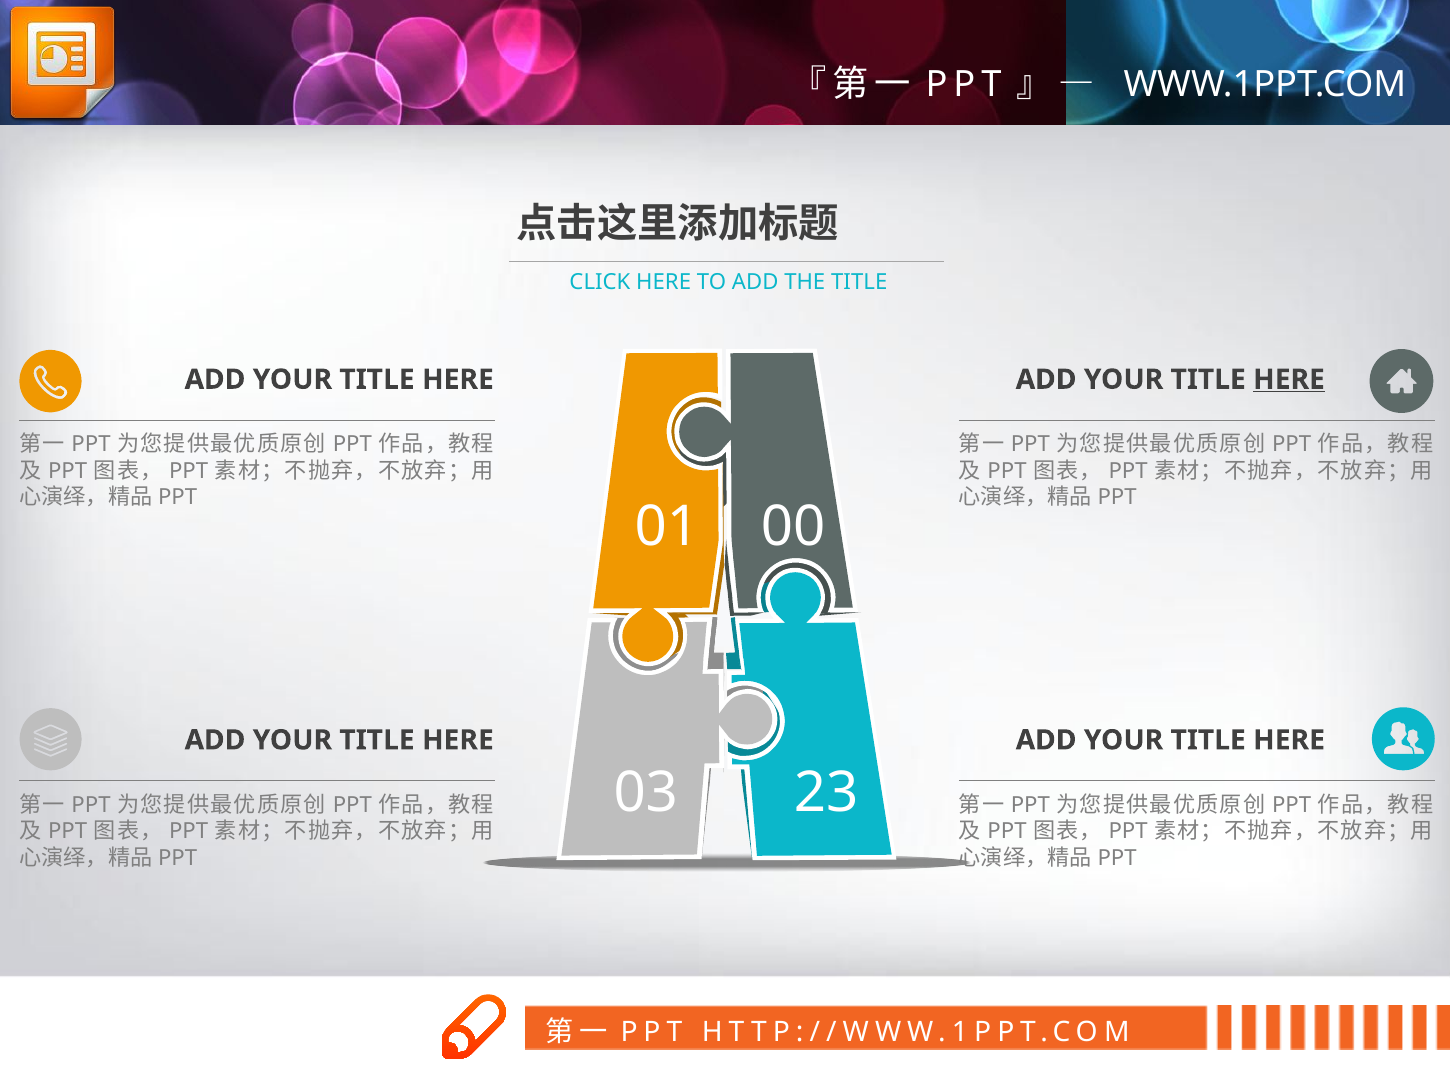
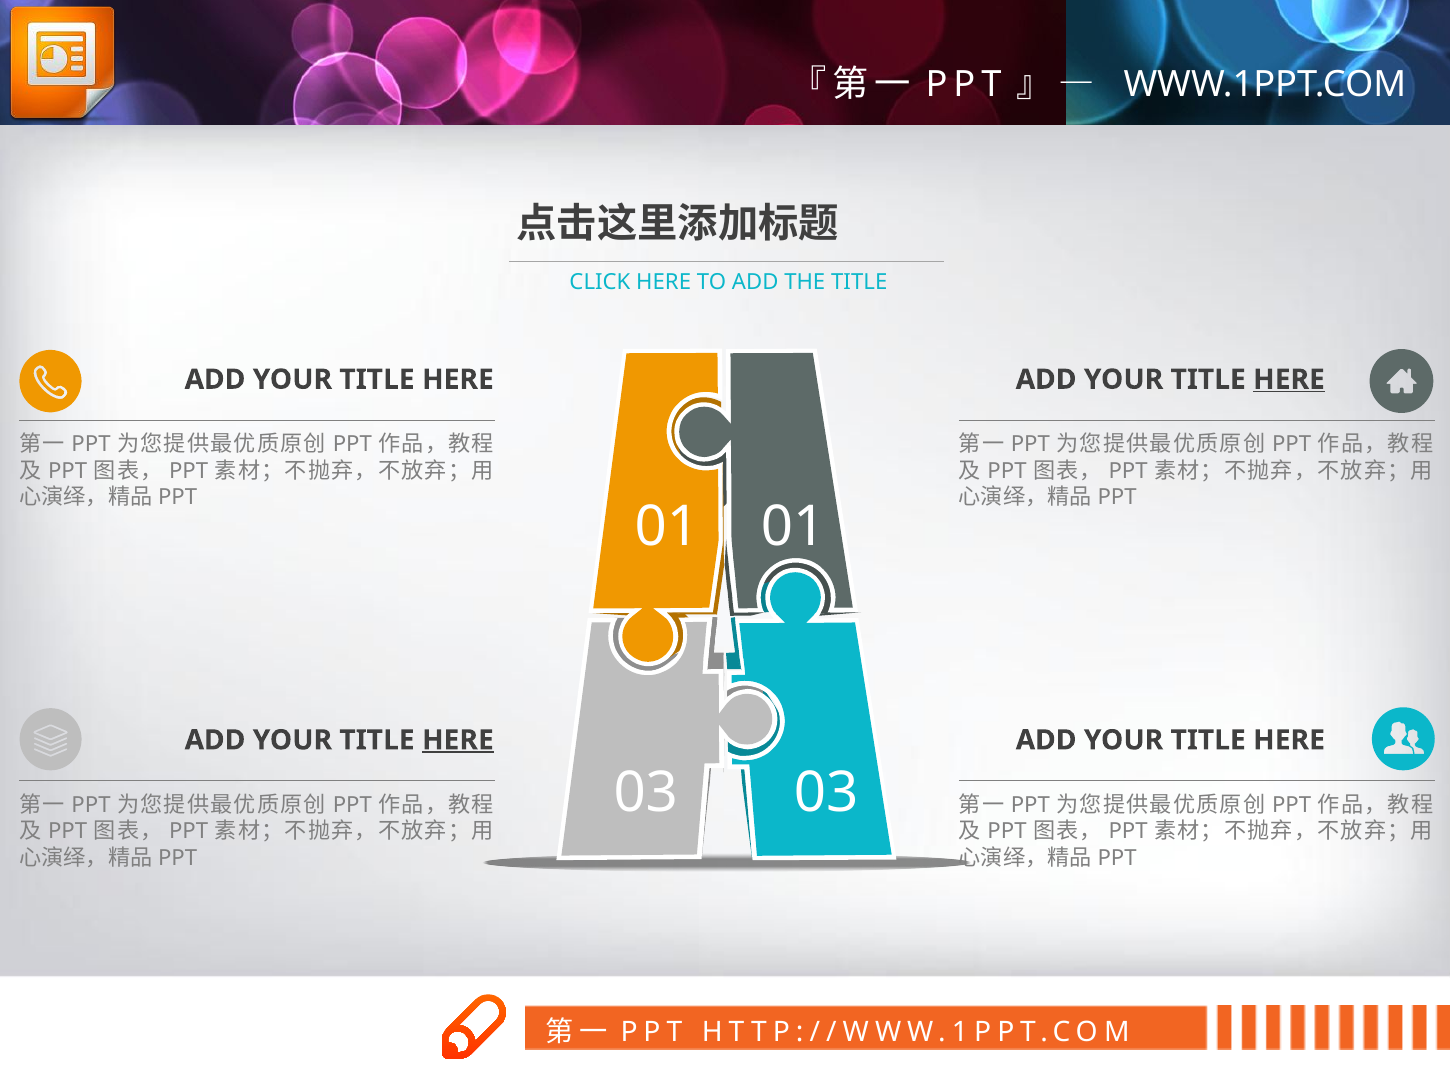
01 00: 00 -> 01 (793, 527)
HERE underline: none -> present (458, 740)
03 23: 23 -> 03 (826, 794)
